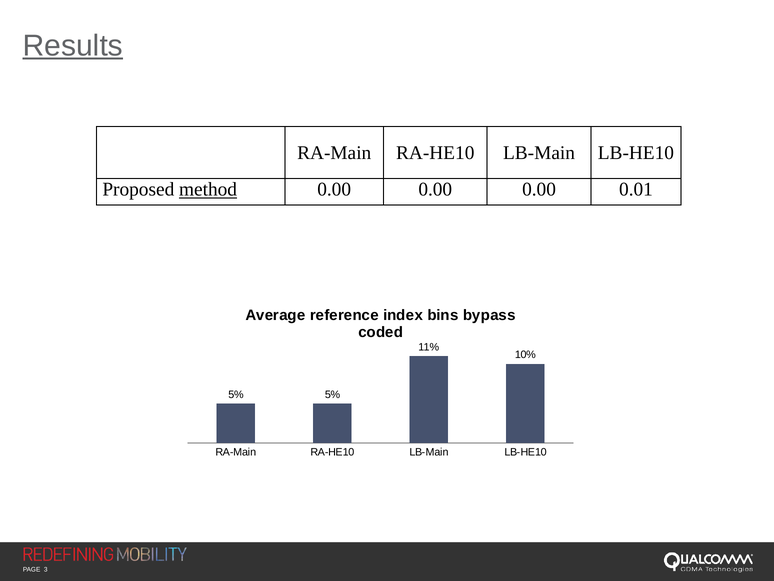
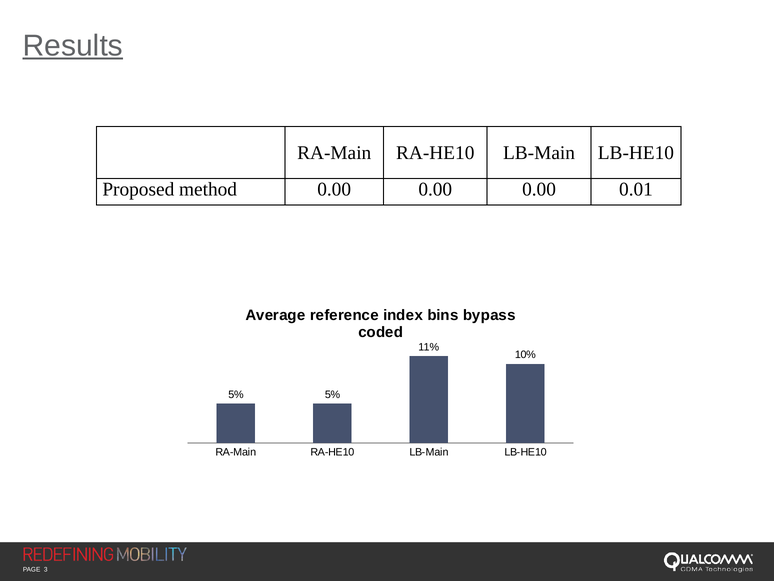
method underline: present -> none (208, 189)
